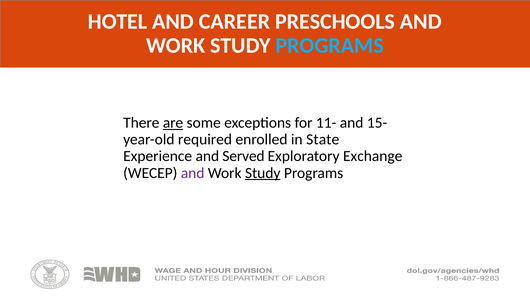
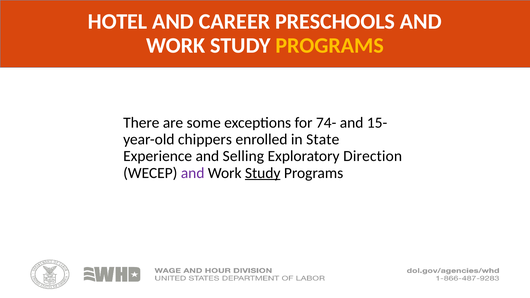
PROGRAMS colour: light blue -> yellow (330, 46)
are underline: present -> none (173, 123)
11-: 11- -> 74- (326, 123)
required: required -> chippers (205, 140)
Served: Served -> Selling (243, 156)
Exchange: Exchange -> Direction (373, 156)
